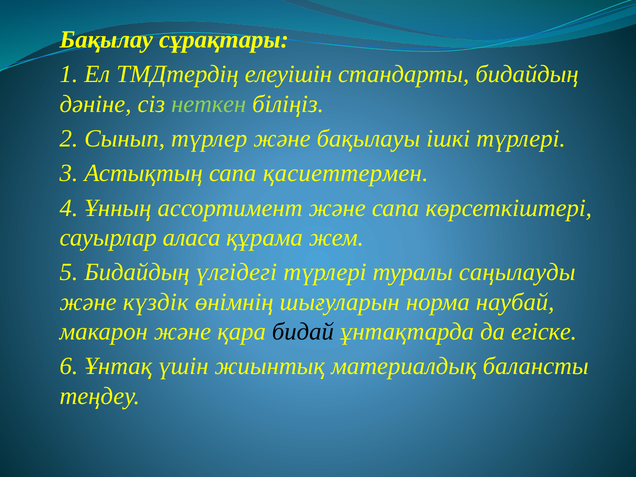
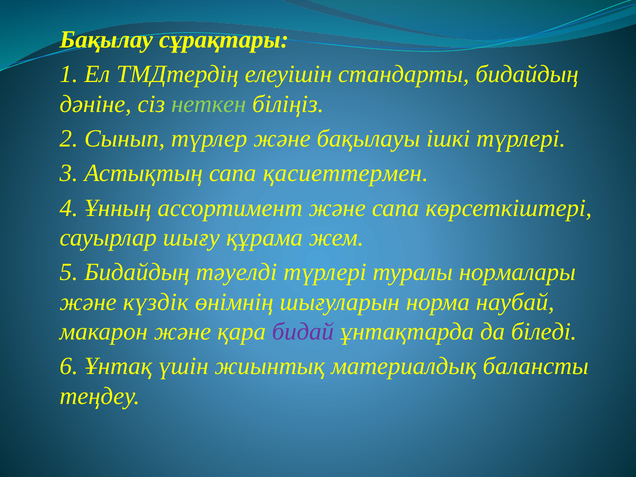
аласа: аласа -> шығу (191, 238)
үлгiдегi: үлгiдегi -> тәуелдi (237, 272)
саңылауды: саңылауды -> нормалары (517, 272)
бидай colour: black -> purple (303, 332)
егiске: егiске -> бiледi (544, 332)
